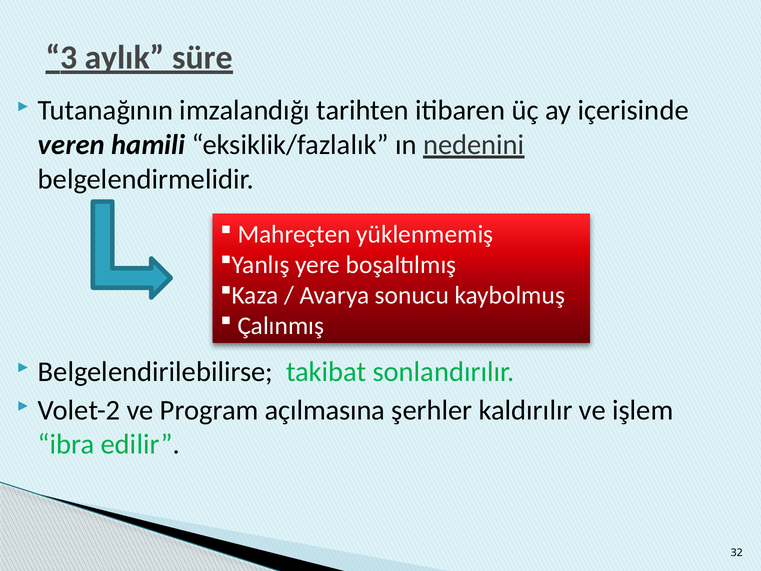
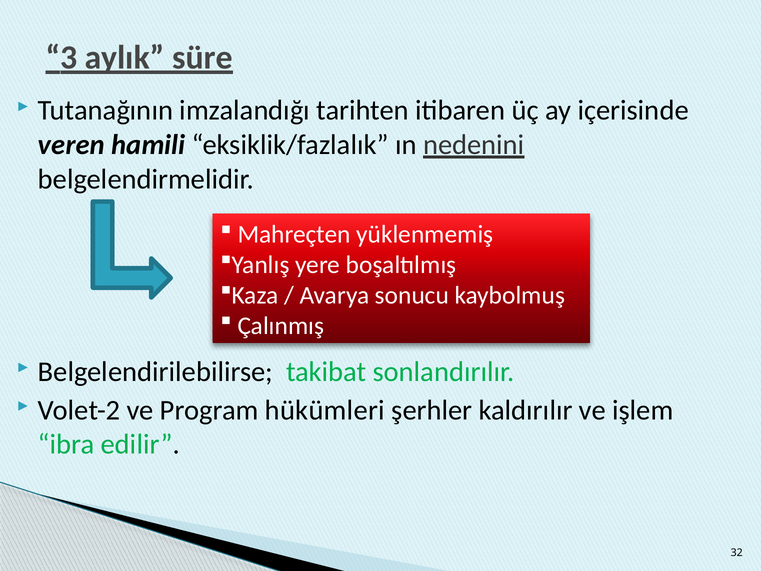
açılmasına: açılmasına -> hükümleri (325, 410)
